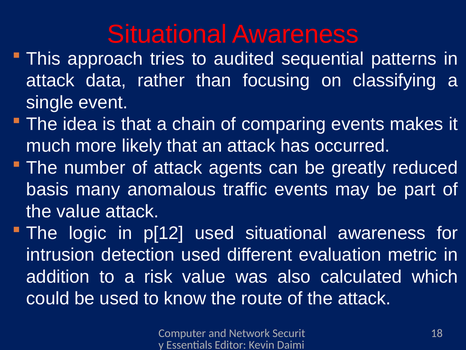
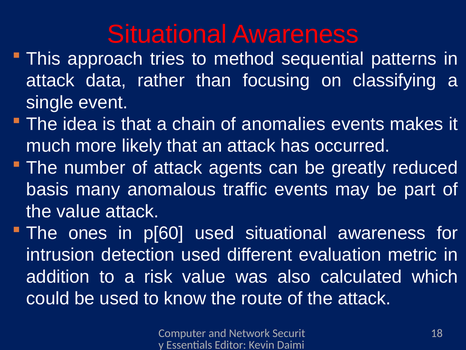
audited: audited -> method (244, 59)
comparing: comparing -> anomalies (284, 124)
logic: logic -> ones (88, 233)
p[12: p[12 -> p[60 (164, 233)
